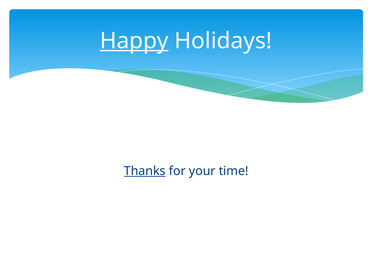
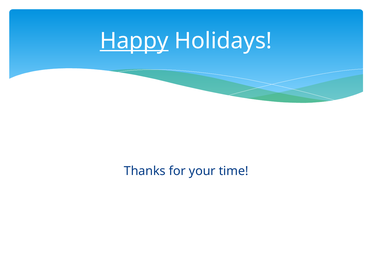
Thanks underline: present -> none (145, 171)
